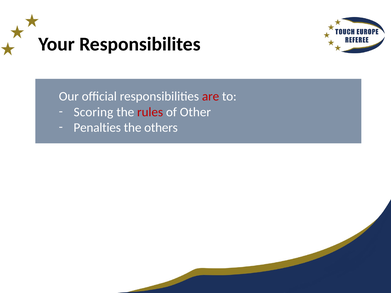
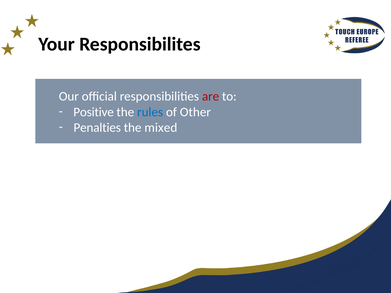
Scoring: Scoring -> Positive (94, 112)
rules colour: red -> blue (150, 112)
others: others -> mixed (161, 128)
